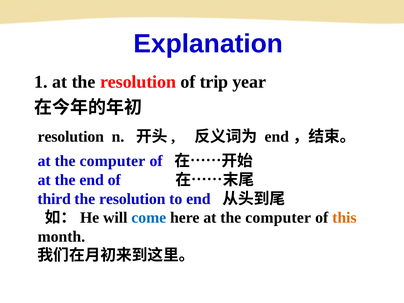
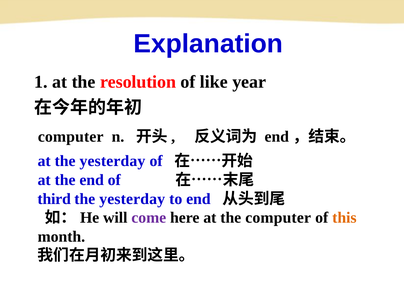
trip: trip -> like (214, 82)
resolution: resolution -> computer (71, 137)
computer: computer -> yesterday (112, 161)
resolution: resolution -> yesterday (132, 199)
come colour: blue -> purple (149, 218)
